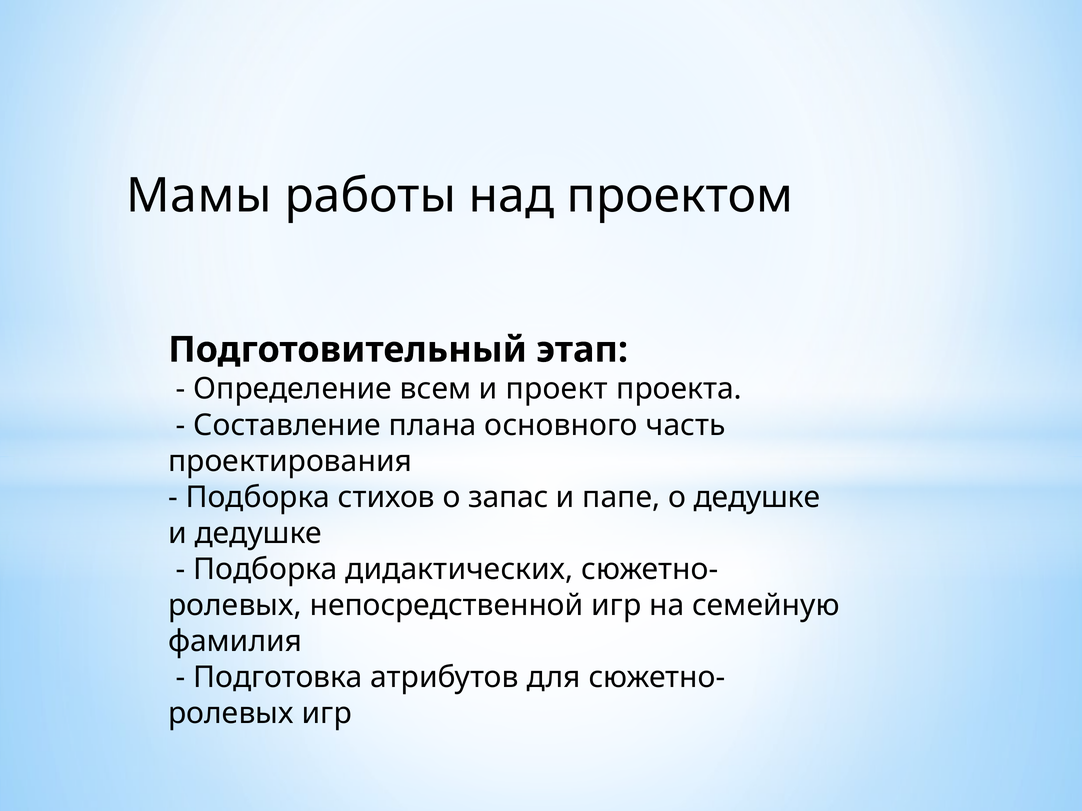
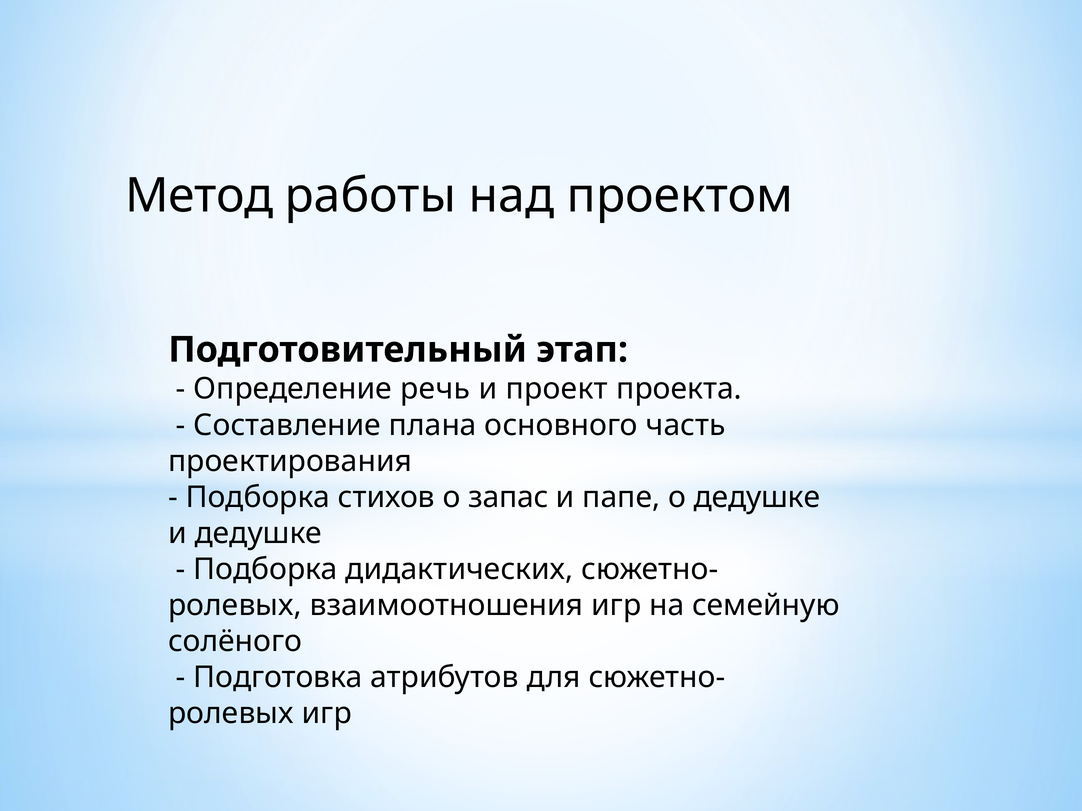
Мамы: Мамы -> Метод (199, 196)
всем: всем -> речь (435, 389)
непосредственной: непосредственной -> взаимоотношения (447, 606)
фамилия: фамилия -> солёного (235, 642)
